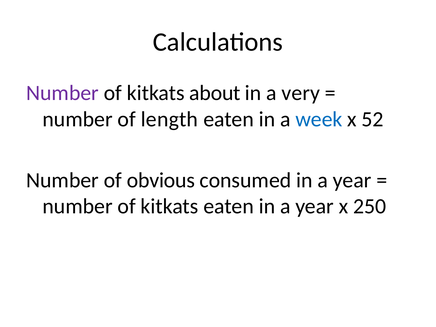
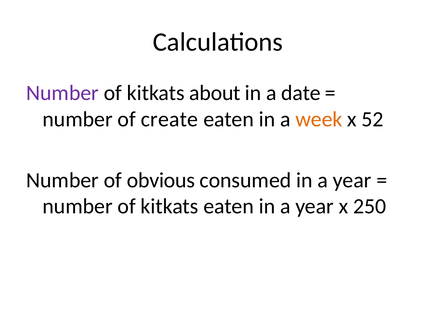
very: very -> date (301, 93)
length: length -> create (169, 119)
week colour: blue -> orange (319, 119)
